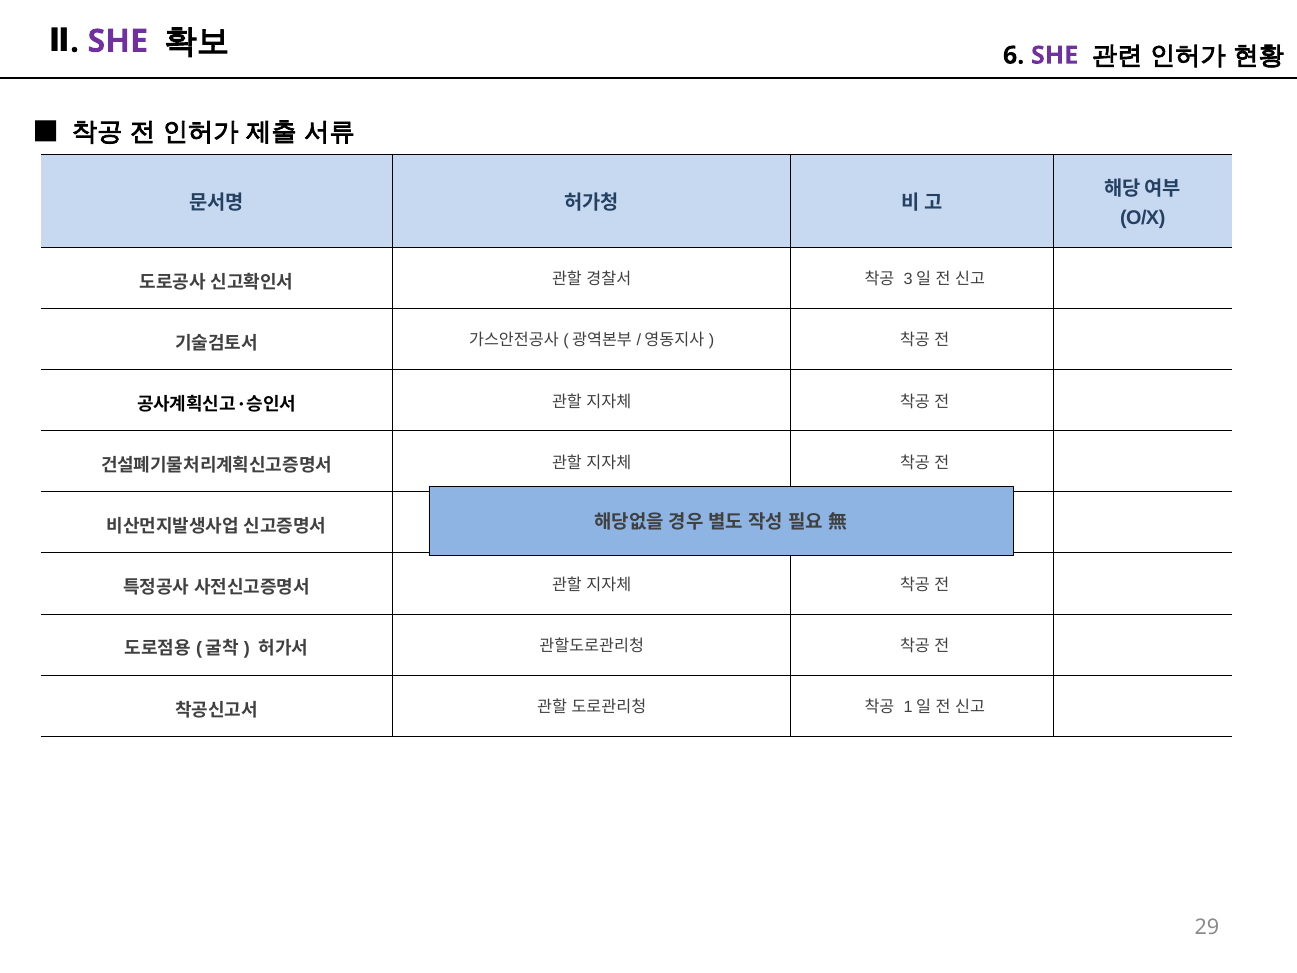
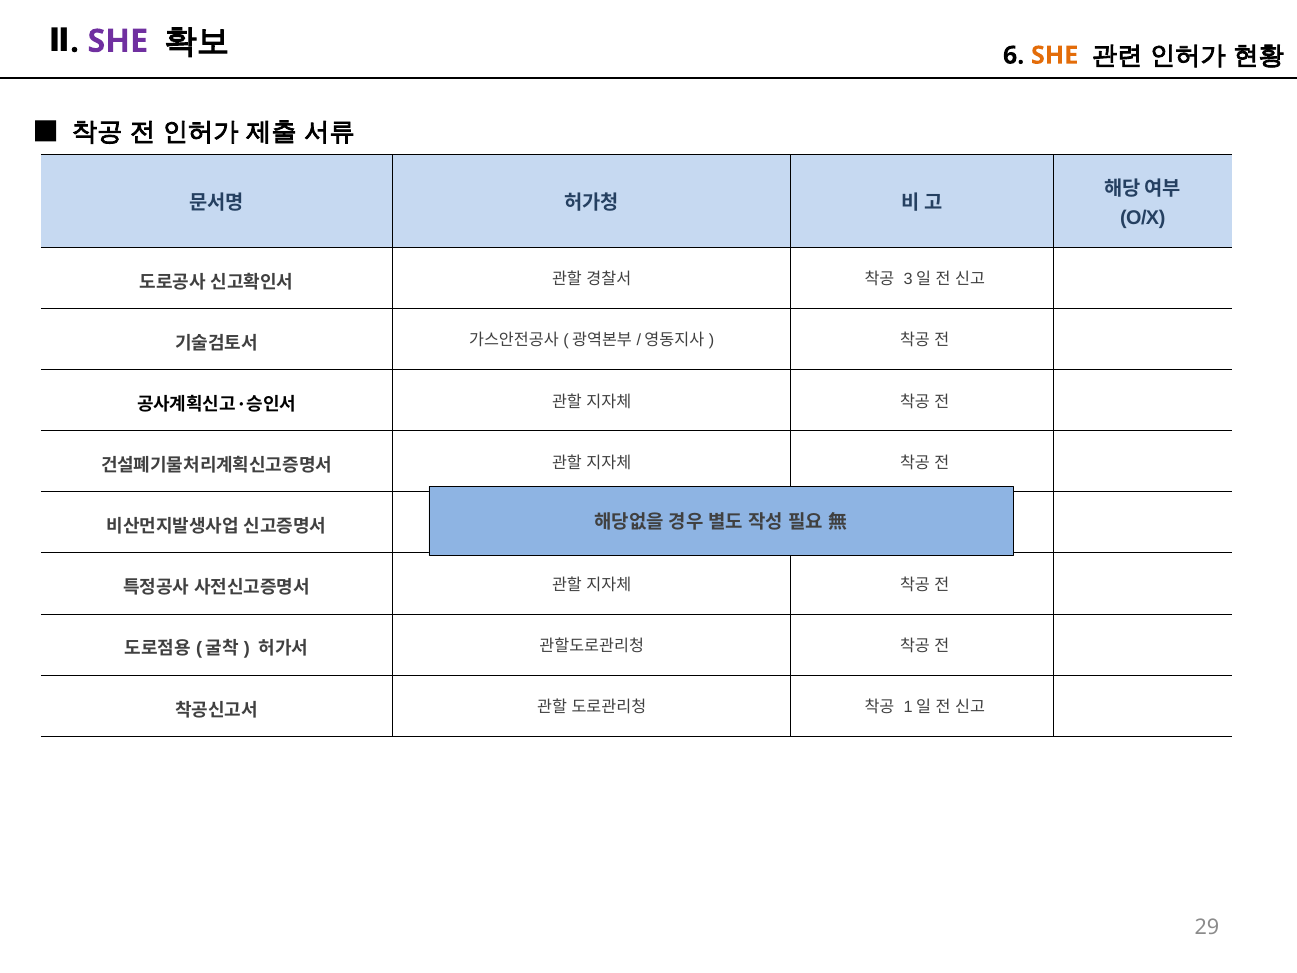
SHE colour: purple -> orange (1055, 55)
